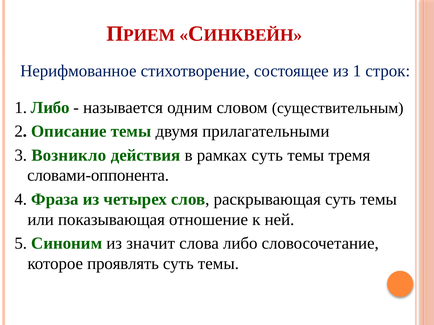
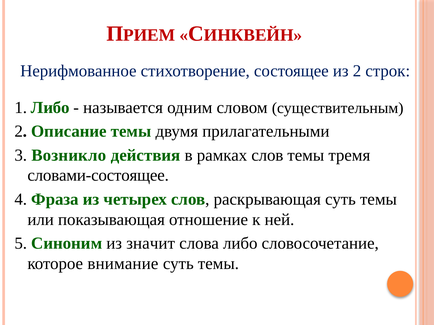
из 1: 1 -> 2 (357, 71)
рамках суть: суть -> слов (267, 155)
словами-оппонента: словами-оппонента -> словами-состоящее (98, 176)
проявлять: проявлять -> внимание (123, 264)
